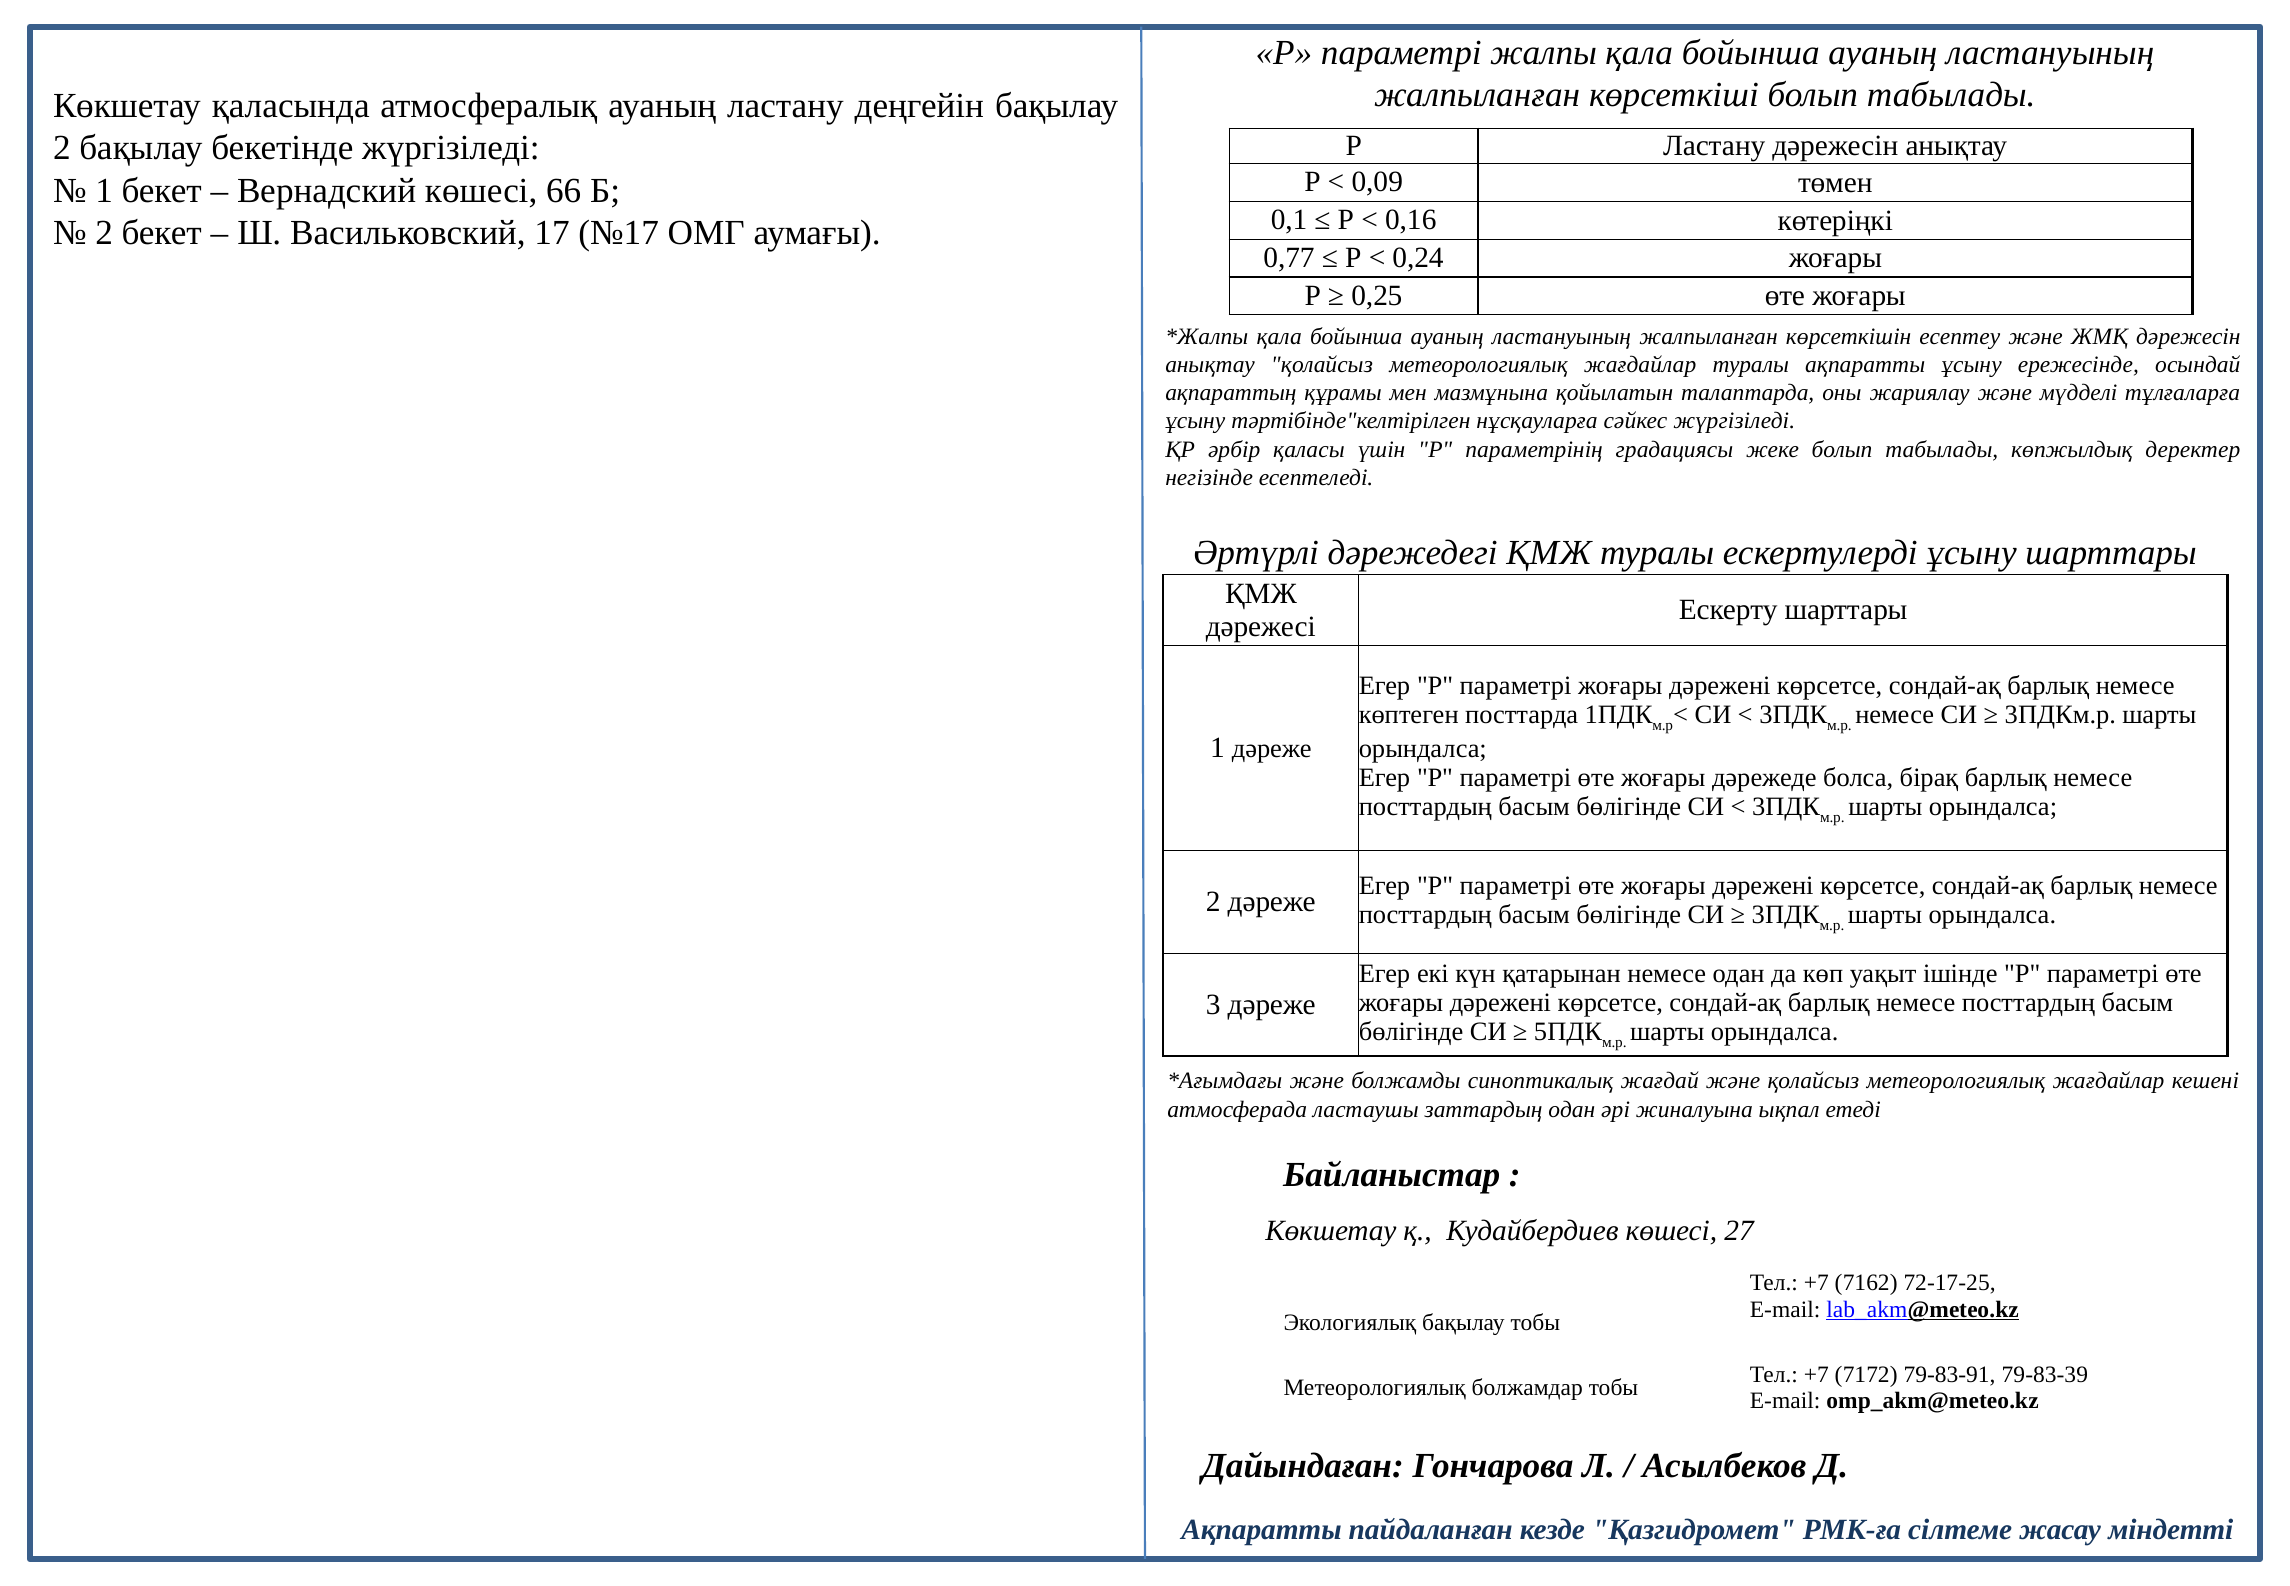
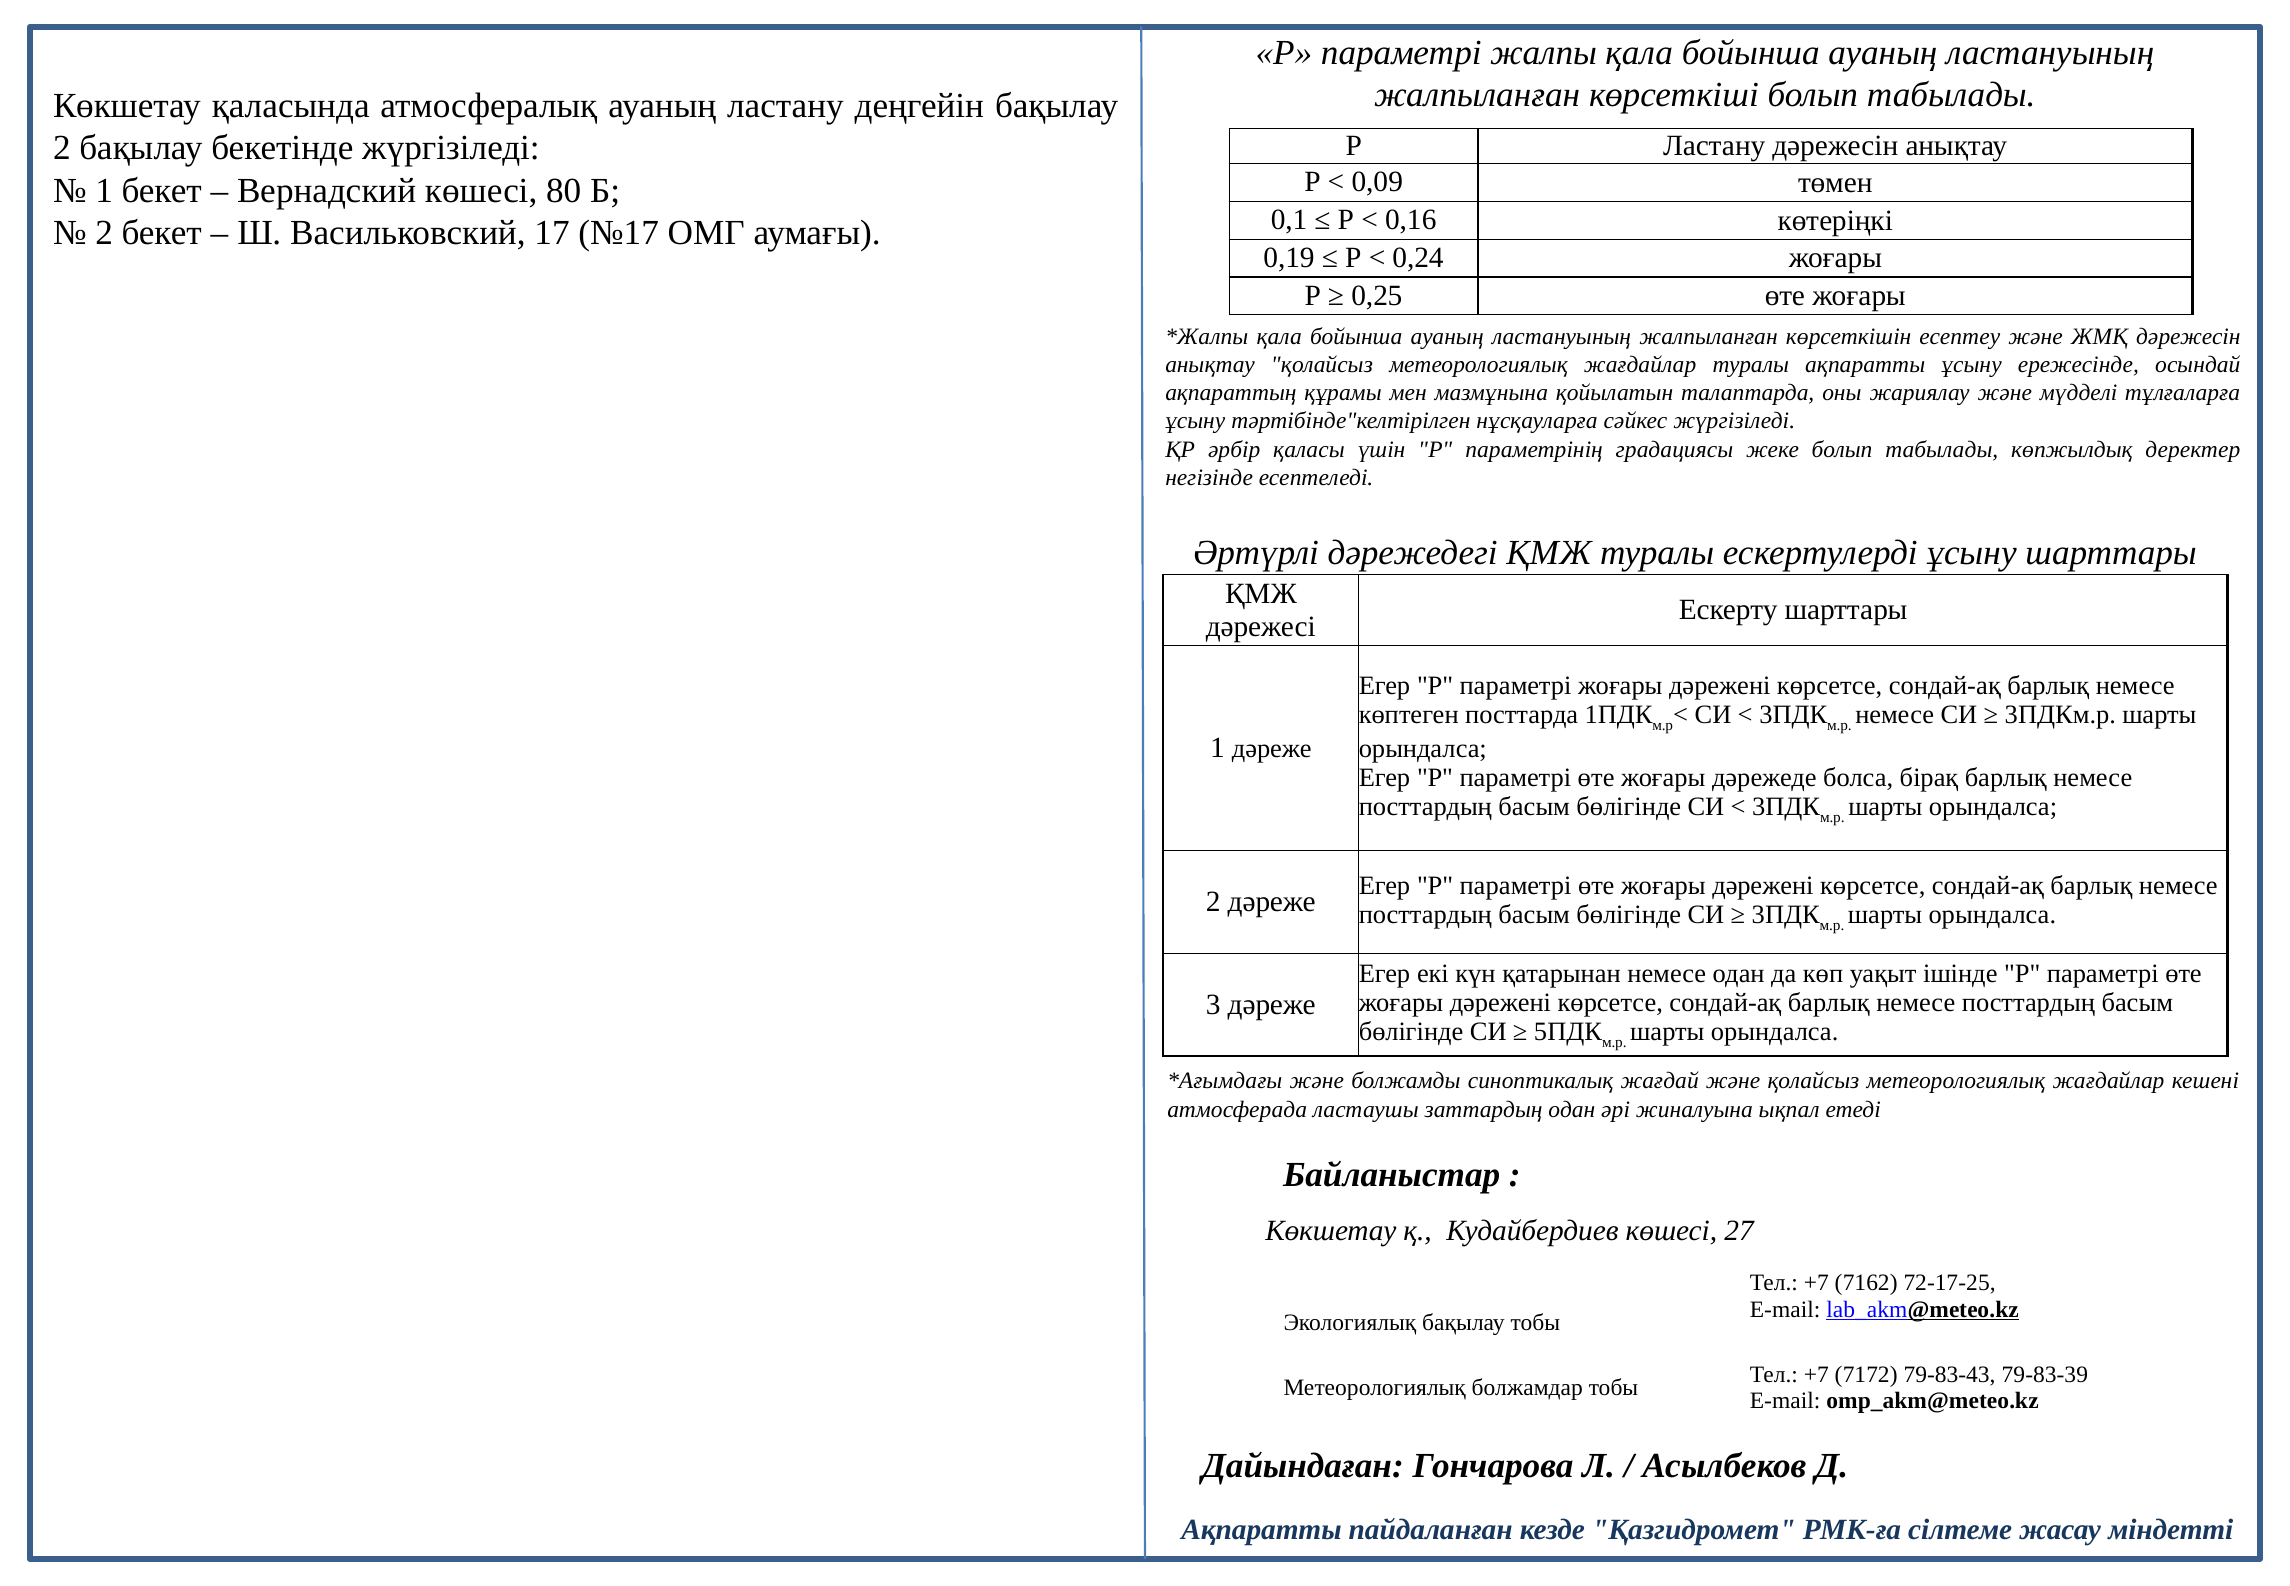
66: 66 -> 80 (564, 190)
0,77: 0,77 -> 0,19 (1289, 258)
79-83-91: 79-83-91 -> 79-83-43 (1950, 1374)
